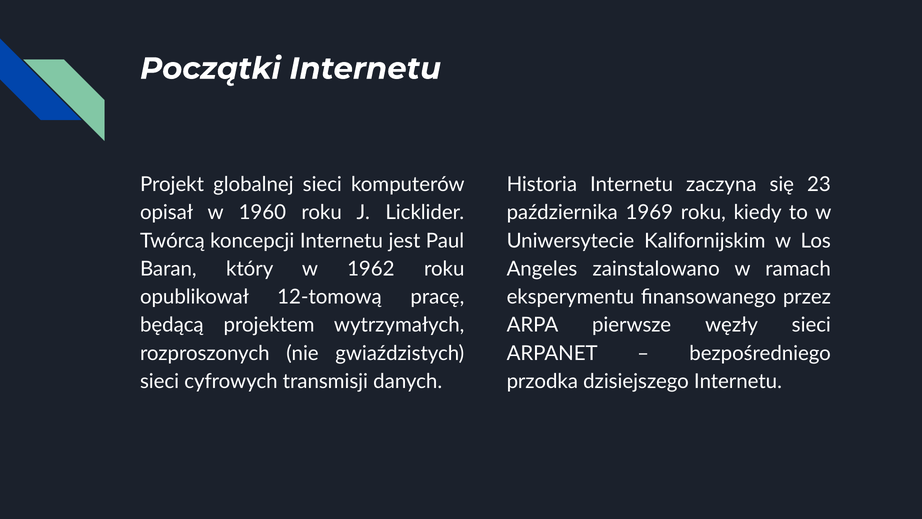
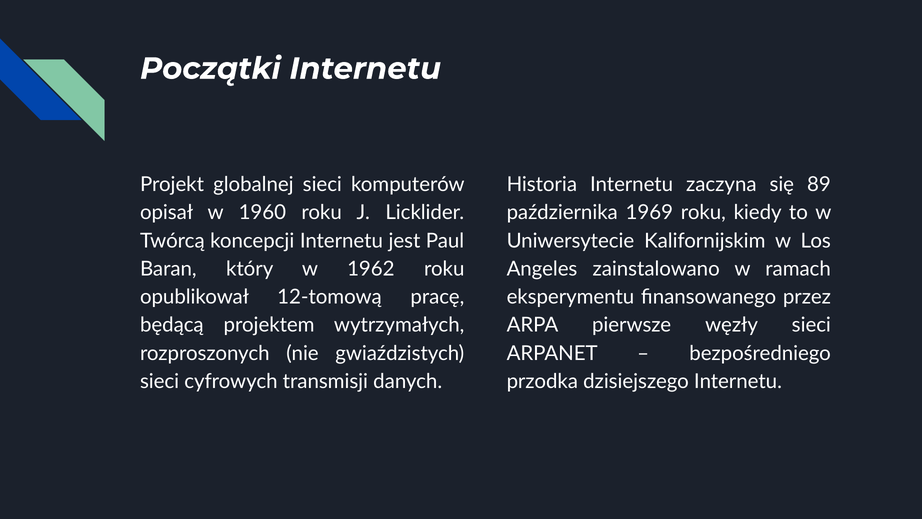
23: 23 -> 89 (819, 184)
